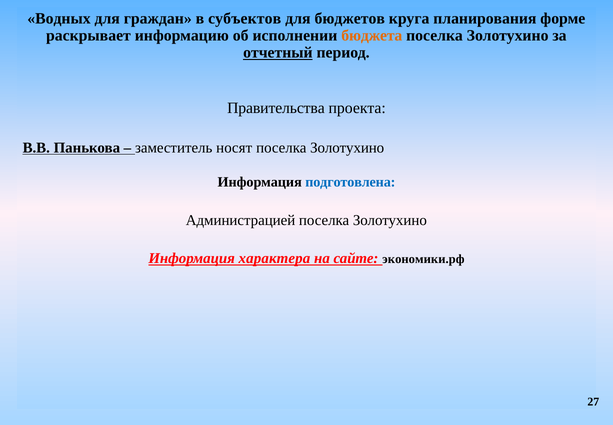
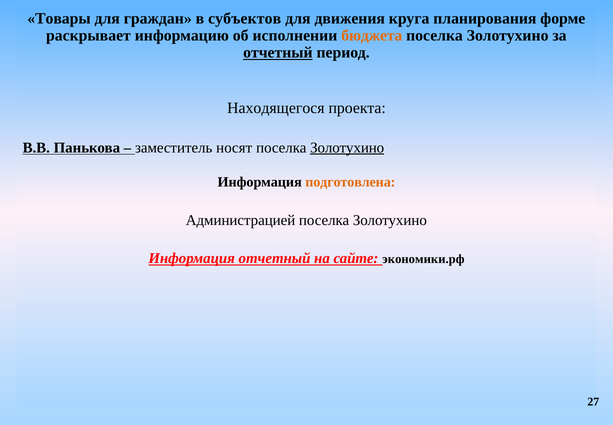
Водных: Водных -> Товары (59, 19)
бюджетов: бюджетов -> движения (350, 19)
Правительства: Правительства -> Находящегося (276, 108)
Золотухино underline: none -> present (347, 147)
подготовлена colour: blue -> orange (350, 182)
Информация характера: характера -> отчетный (275, 258)
